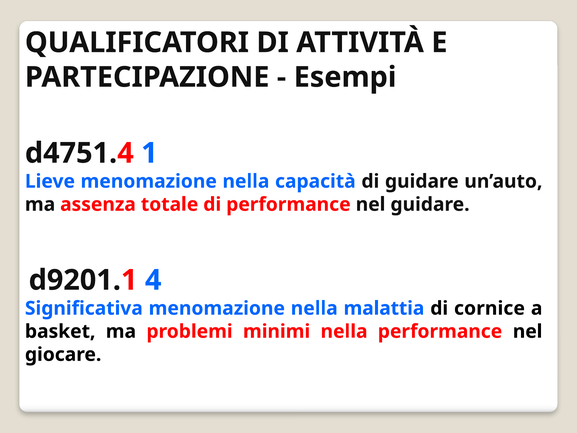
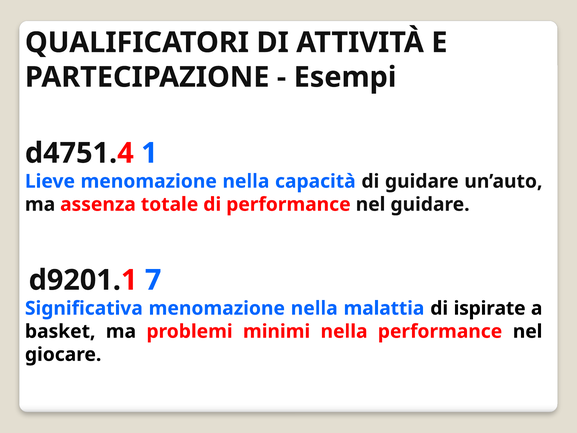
4: 4 -> 7 (153, 280)
cornice: cornice -> ispirate (490, 308)
